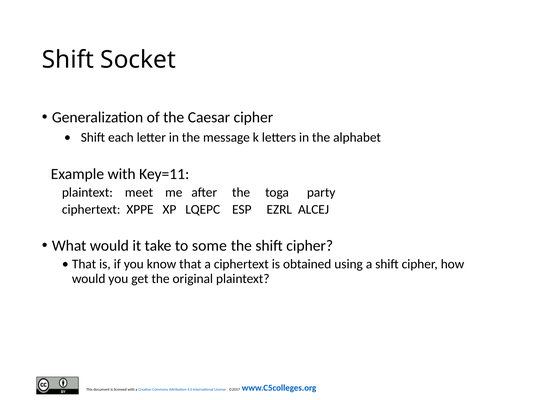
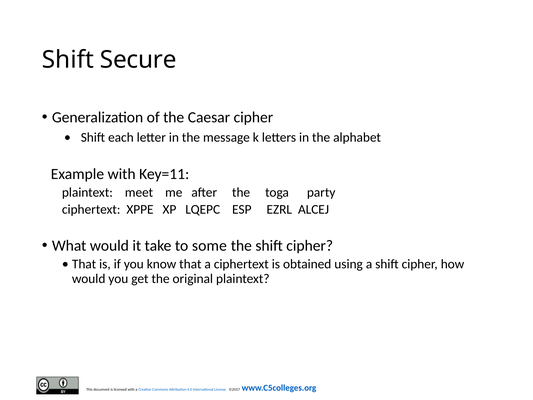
Socket: Socket -> Secure (138, 60)
